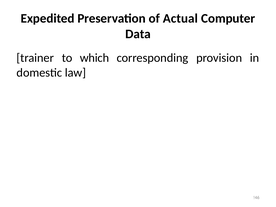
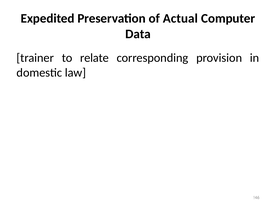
which: which -> relate (94, 58)
